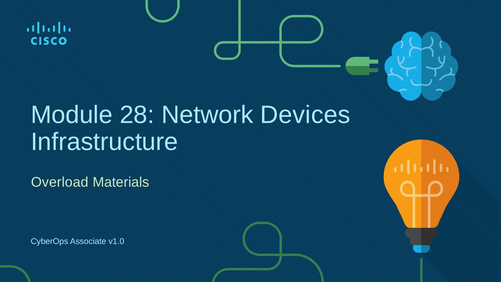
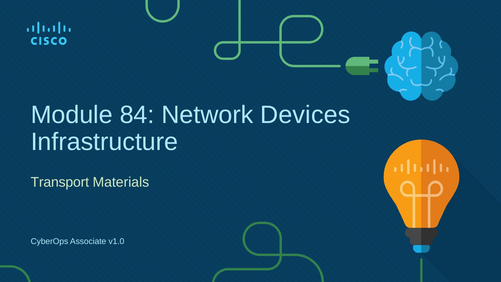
28: 28 -> 84 (137, 115)
Overload: Overload -> Transport (60, 182)
